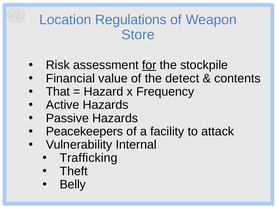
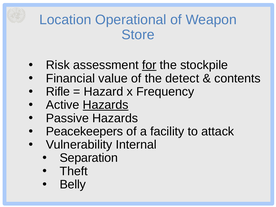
Regulations: Regulations -> Operational (131, 20)
That: That -> Rifle (58, 92)
Hazards underline: none -> present (106, 105)
Trafficking: Trafficking -> Separation (89, 158)
